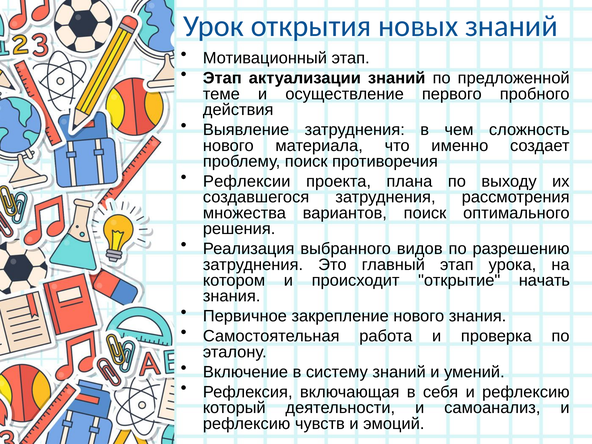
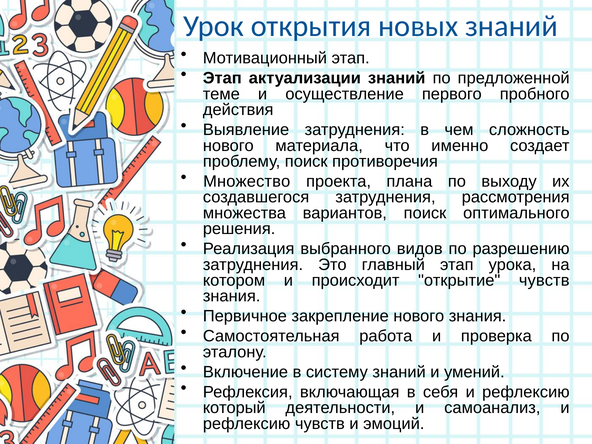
Рефлексии: Рефлексии -> Множество (247, 181)
открытие начать: начать -> чувств (544, 280)
